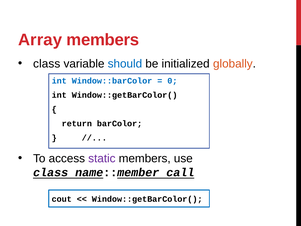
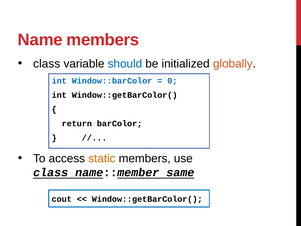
Array: Array -> Name (40, 40)
static colour: purple -> orange (102, 158)
call: call -> same (180, 172)
